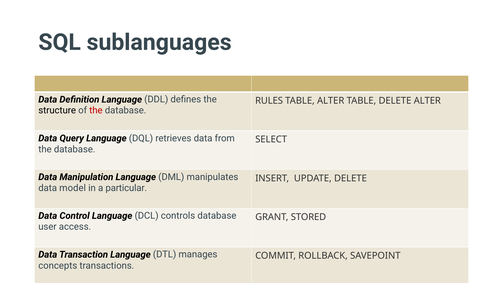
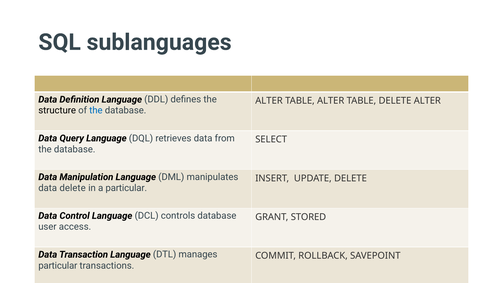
RULES: RULES -> ALTER (269, 101)
the colour: red -> blue (96, 111)
data model: model -> delete (73, 188)
concepts: concepts -> particular (58, 266)
